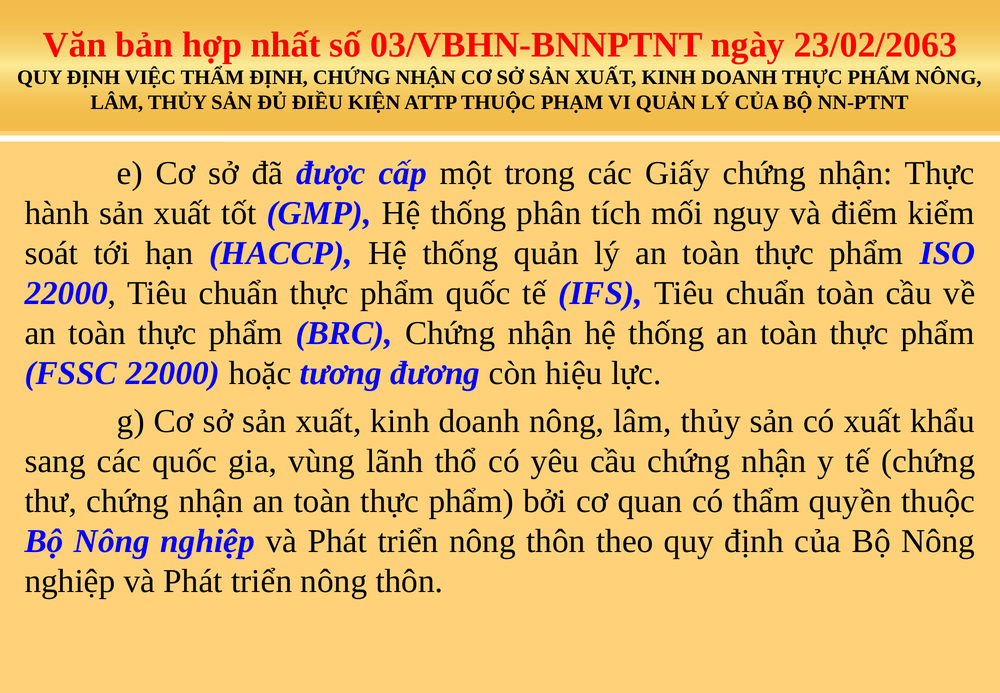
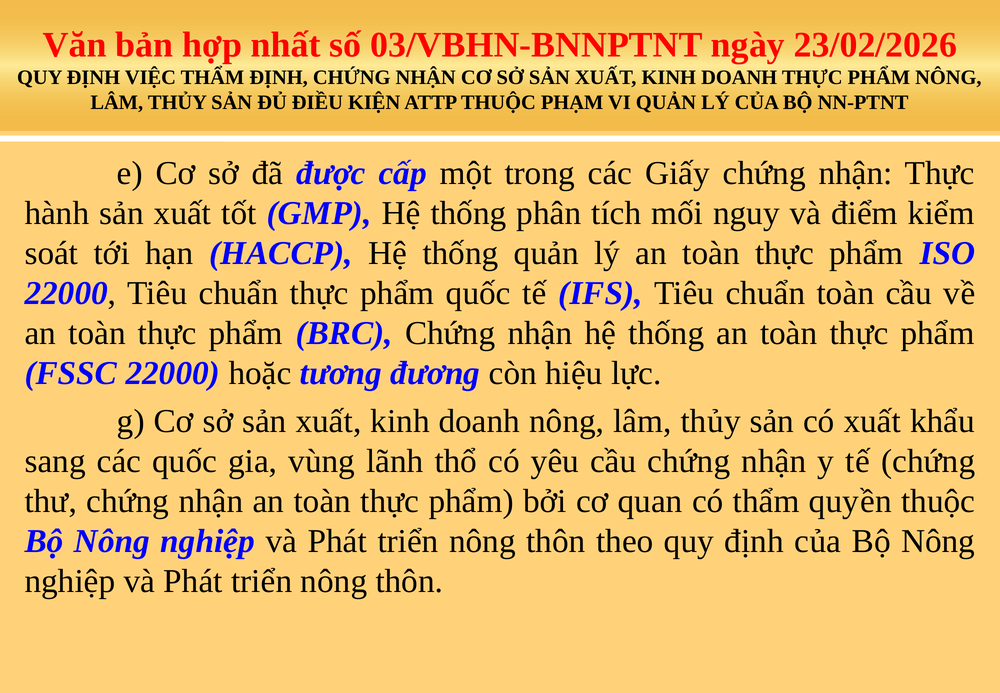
23/02/2063: 23/02/2063 -> 23/02/2026 (875, 45)
